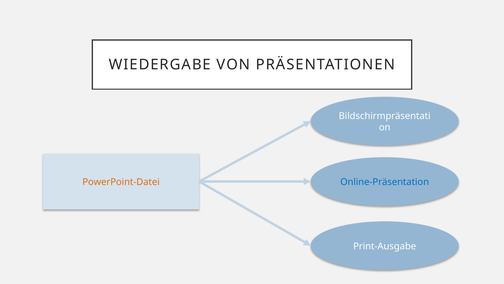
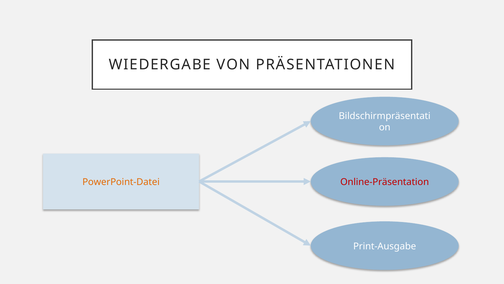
Online-Präsentation colour: blue -> red (385, 182)
